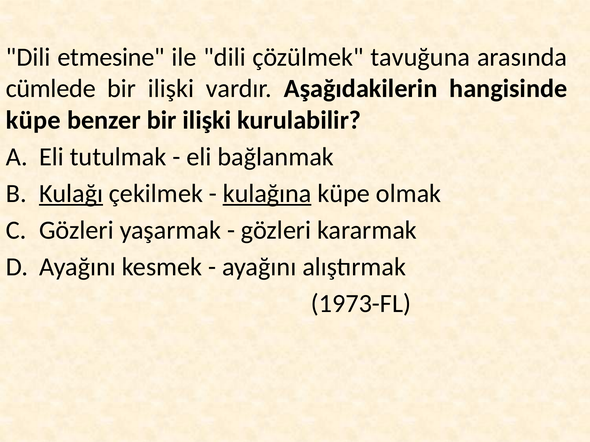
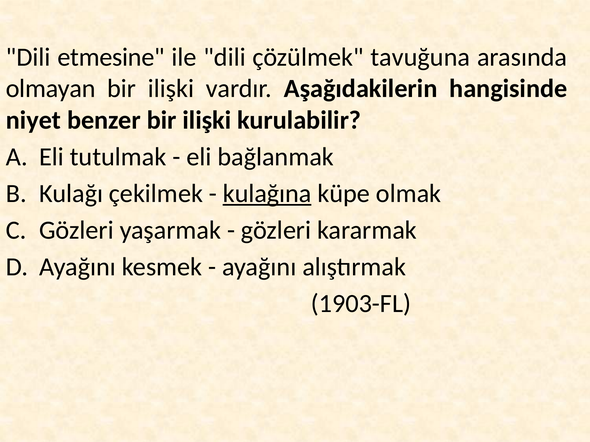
cümlede: cümlede -> olmayan (51, 89)
küpe: küpe -> niyet (33, 120)
Kulağı underline: present -> none (71, 194)
1973-FL: 1973-FL -> 1903-FL (361, 304)
